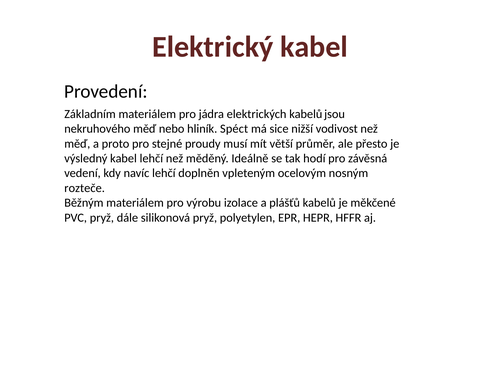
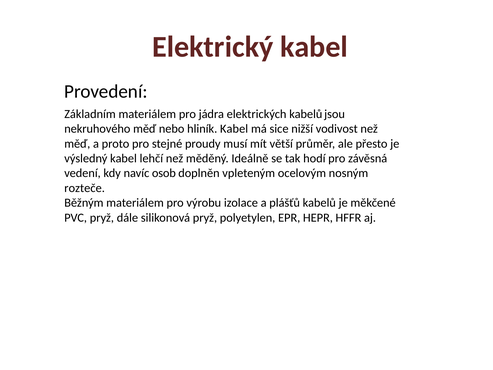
hliník Spéct: Spéct -> Kabel (234, 129)
navíc lehčí: lehčí -> osob (164, 173)
